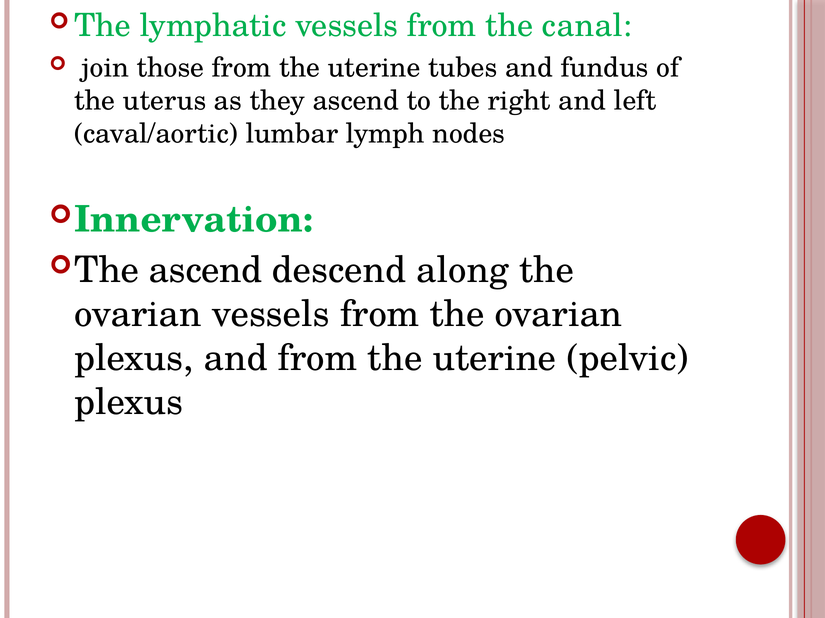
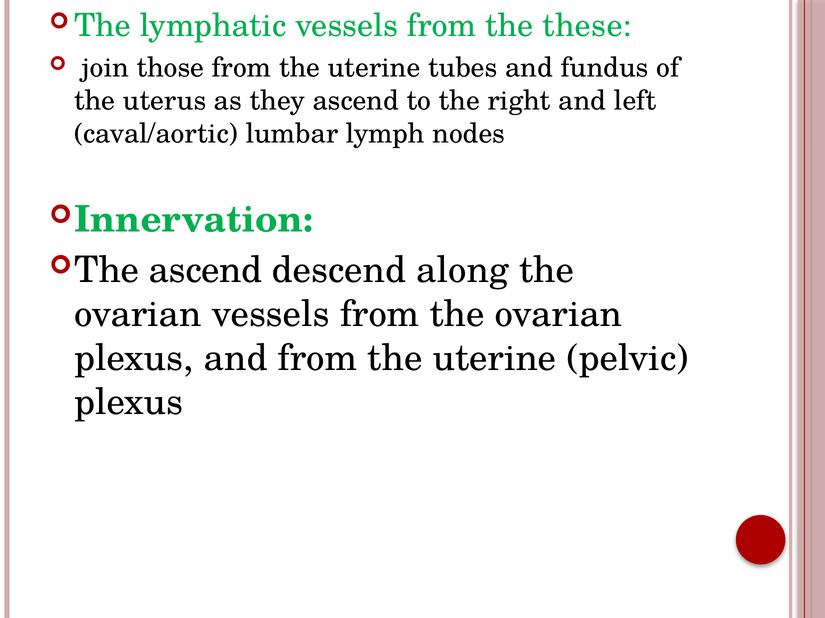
canal: canal -> these (587, 26)
